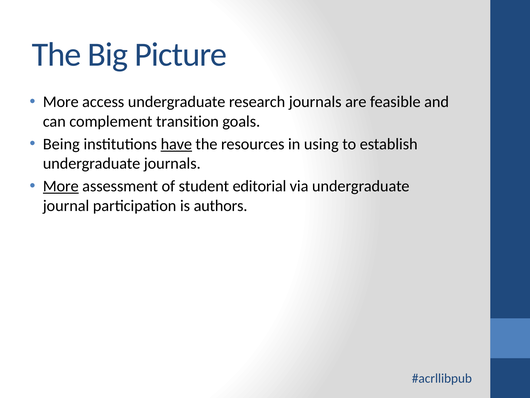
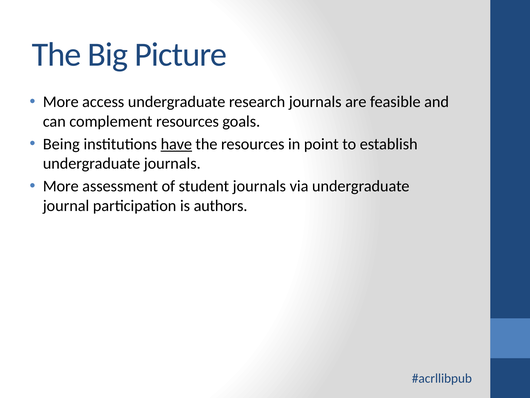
complement transition: transition -> resources (187, 121)
using: using -> point (321, 144)
More underline: present -> none (61, 186)
student editorial: editorial -> journals (259, 186)
